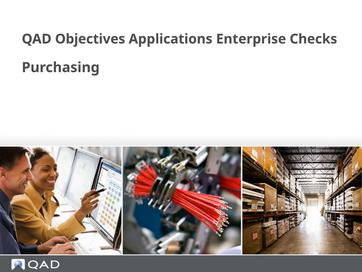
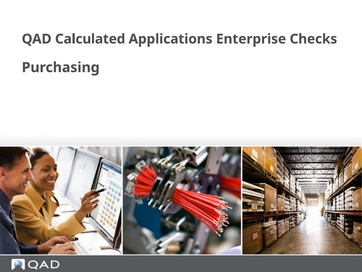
Objectives: Objectives -> Calculated (90, 39)
